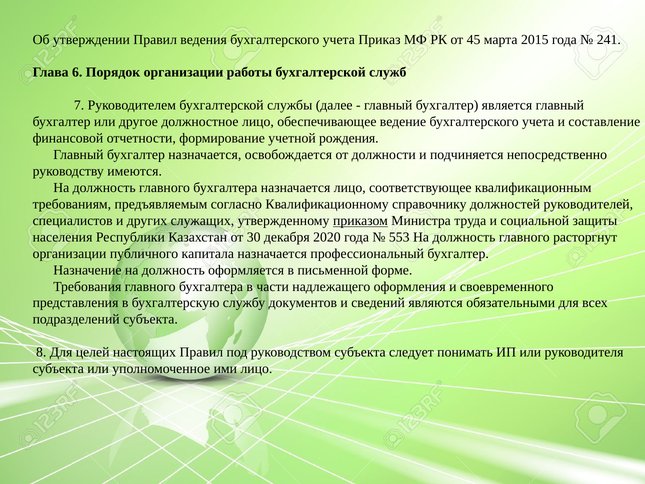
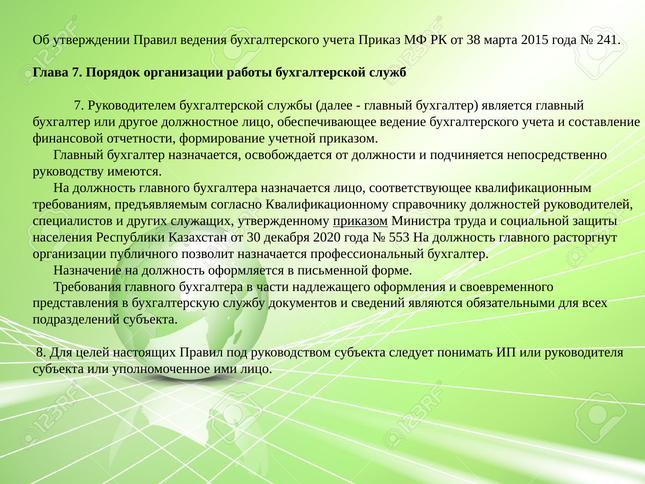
45: 45 -> 38 (474, 40)
Глава 6: 6 -> 7 (77, 72)
учетной рождения: рождения -> приказом (349, 138)
капитала: капитала -> позволит (208, 253)
